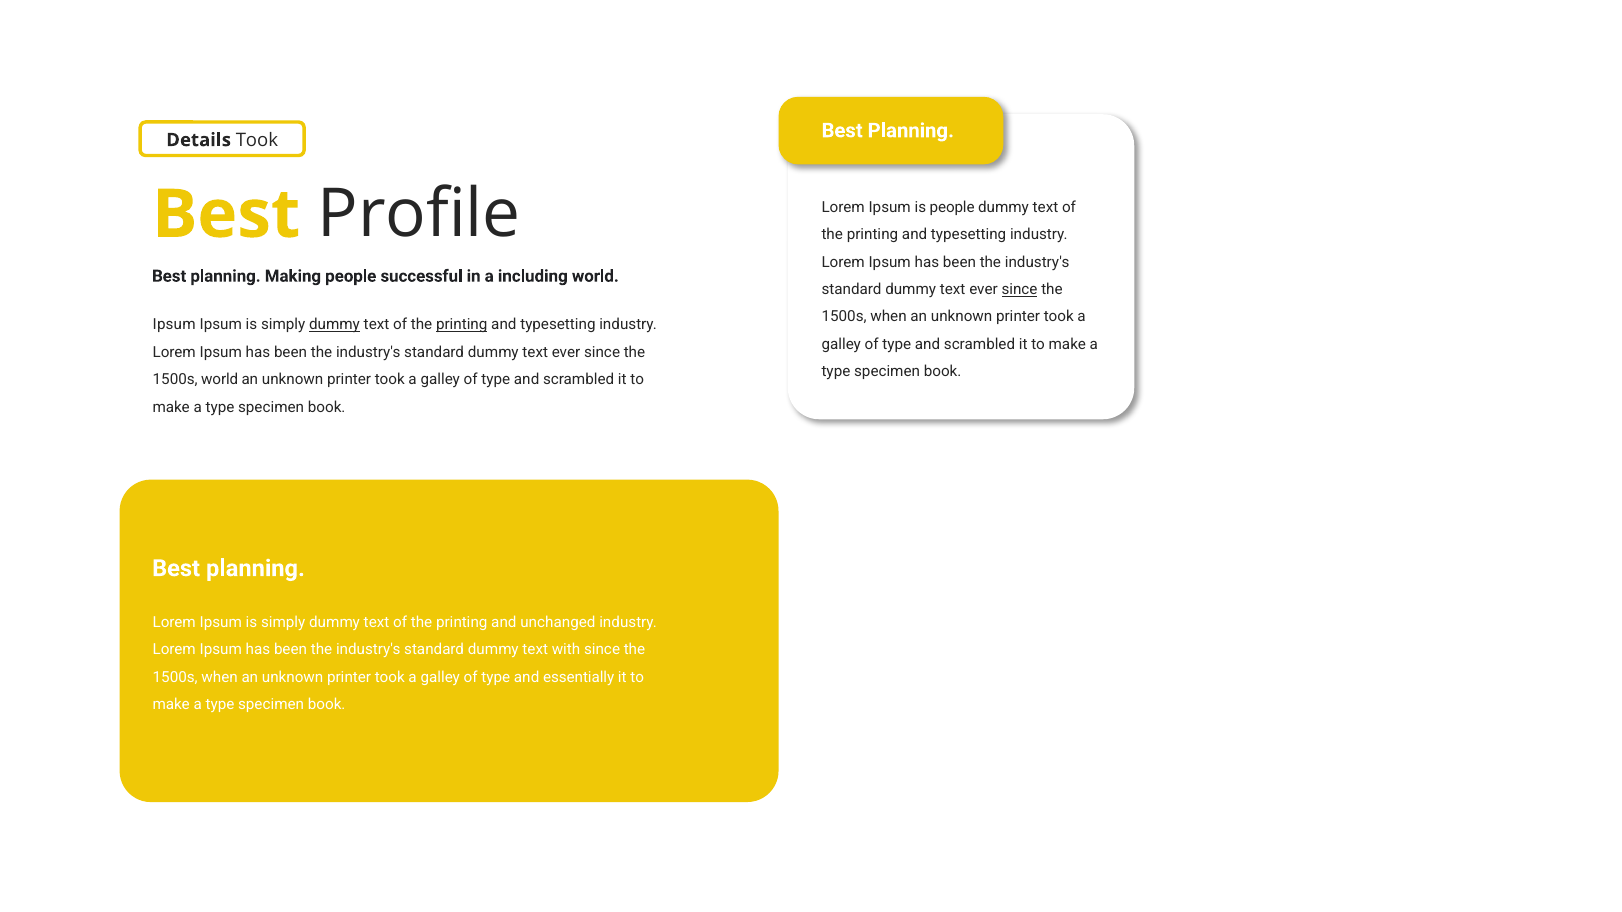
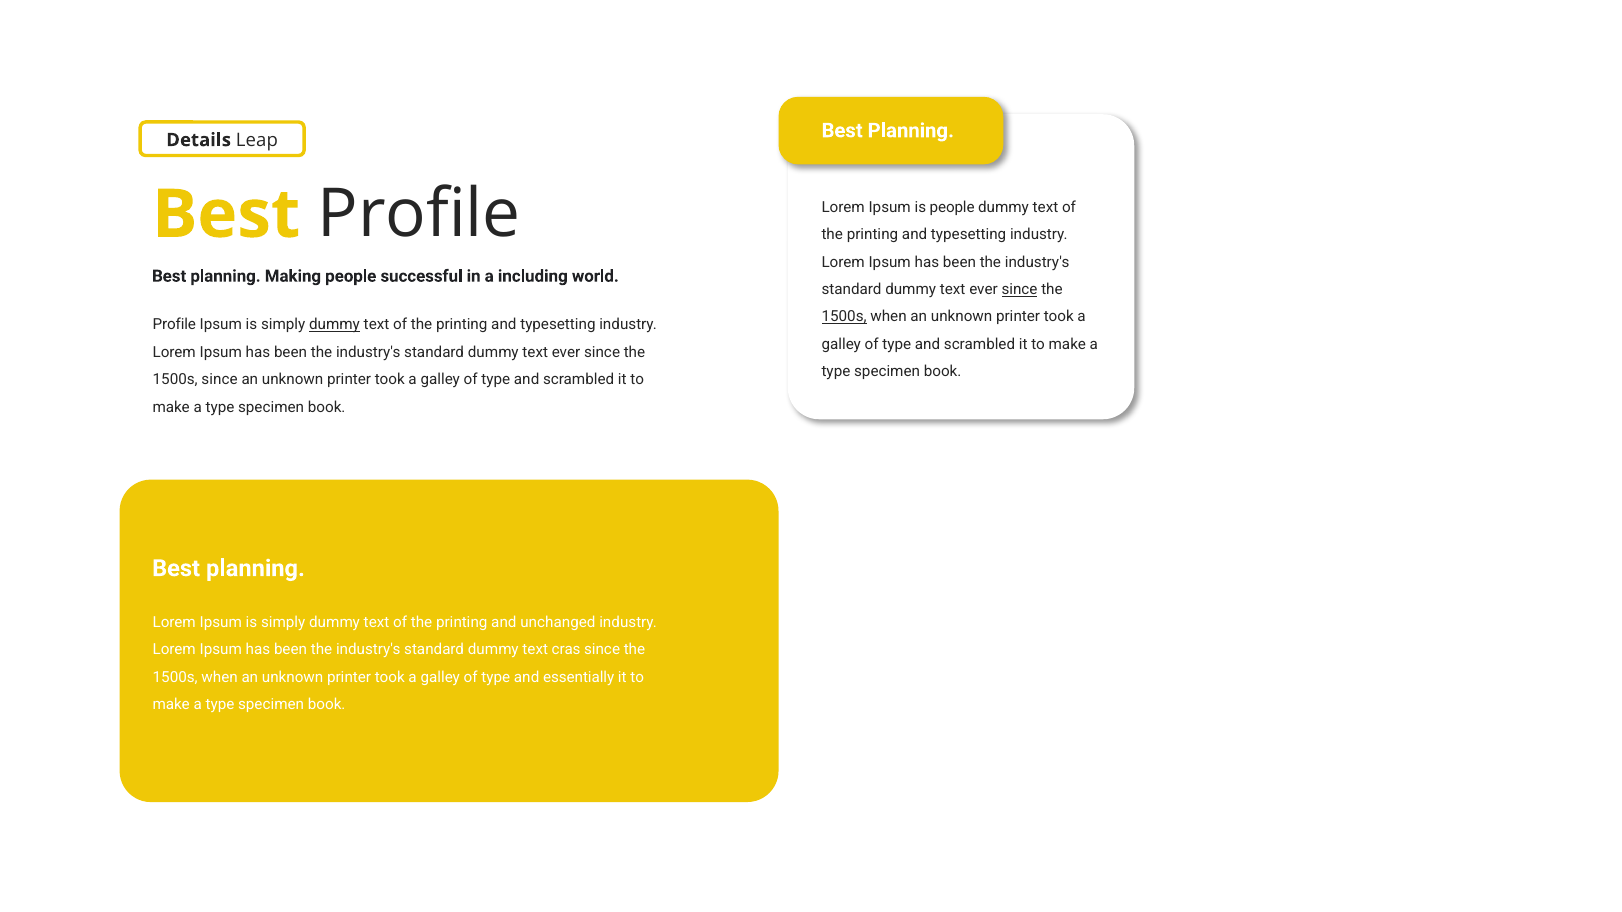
Details Took: Took -> Leap (257, 140)
1500s underline: none -> present (844, 317)
Ipsum: Ipsum -> Profile (174, 325)
printing underline: present -> none (462, 325)
1500s world: world -> since (220, 380)
with: with -> cras (566, 650)
